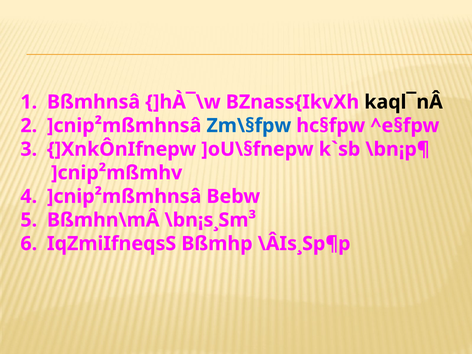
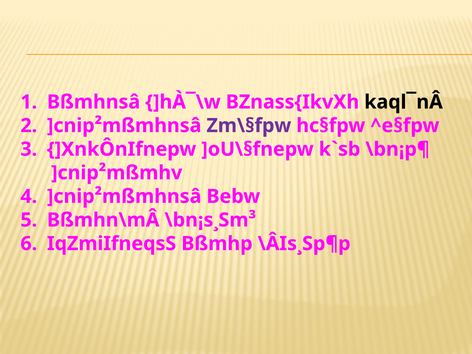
Zm\§fpw colour: blue -> purple (249, 126)
